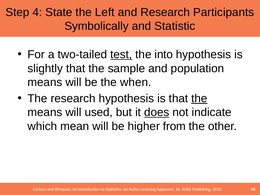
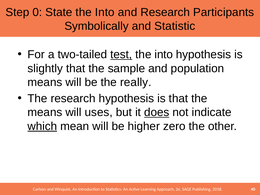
4: 4 -> 0 (37, 12)
State the Left: Left -> Into (105, 12)
when: when -> really (136, 82)
the underline: present -> none (199, 98)
used: used -> uses (99, 112)
which underline: none -> present (42, 126)
from: from -> zero (174, 126)
